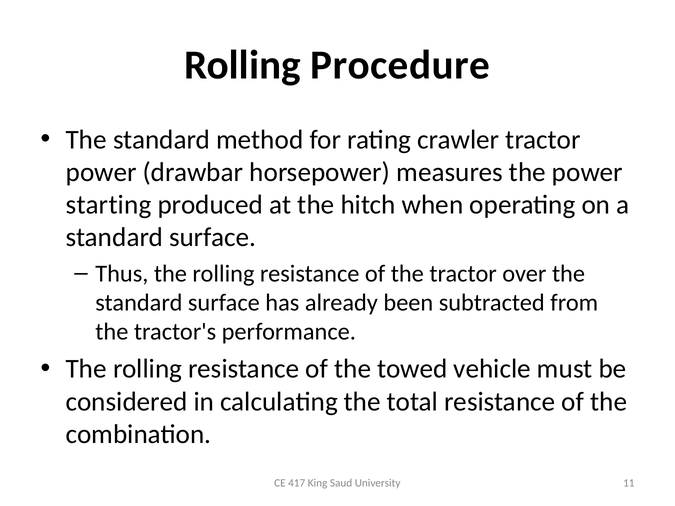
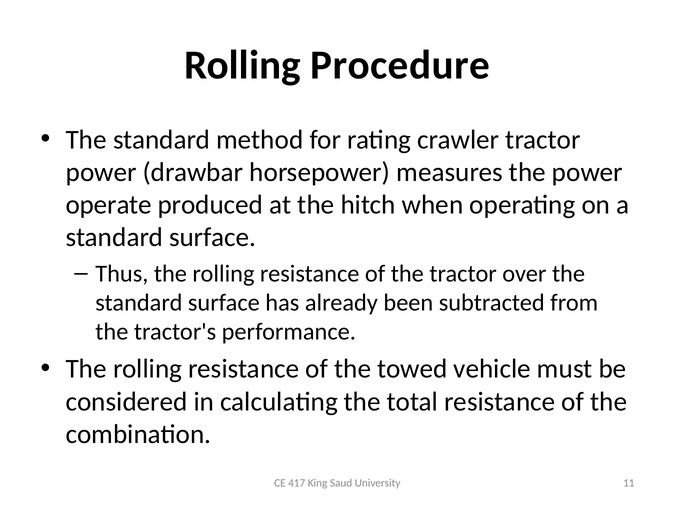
starting: starting -> operate (109, 205)
